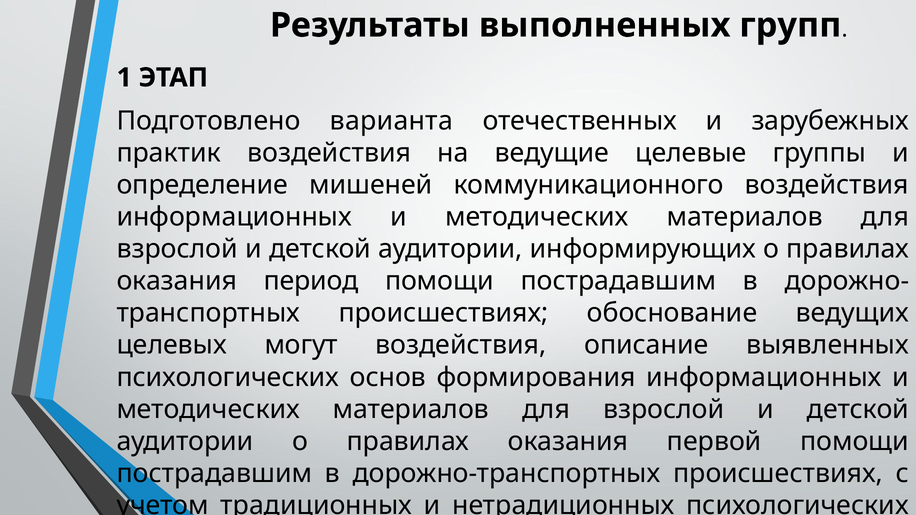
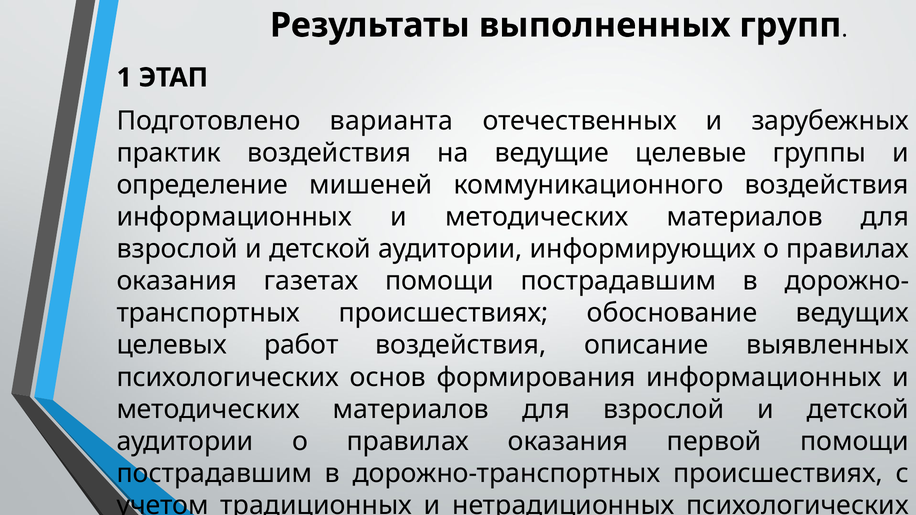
период: период -> газетах (311, 281)
могут: могут -> работ (301, 345)
